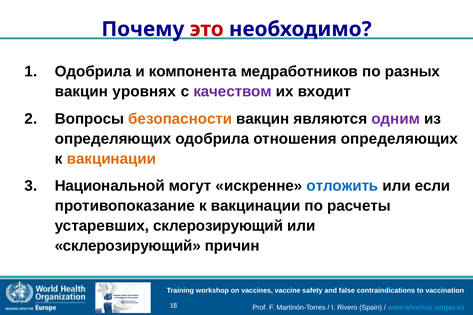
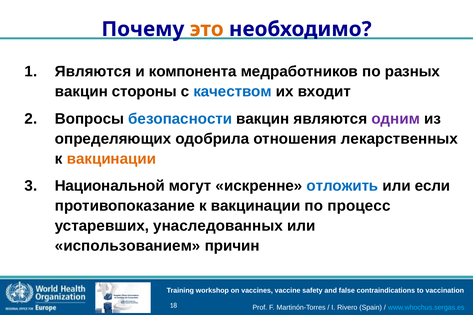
это colour: red -> orange (207, 29)
Одобрила: Одобрила -> Являются (93, 72)
уровнях: уровнях -> стороны (144, 92)
качеством colour: purple -> blue (233, 92)
безопасности colour: orange -> blue (180, 119)
отношения определяющих: определяющих -> лекарственных (399, 139)
расчеты: расчеты -> процесс (359, 206)
устаревших склерозирующий: склерозирующий -> унаследованных (218, 226)
склерозирующий: склерозирующий -> использованием (128, 246)
